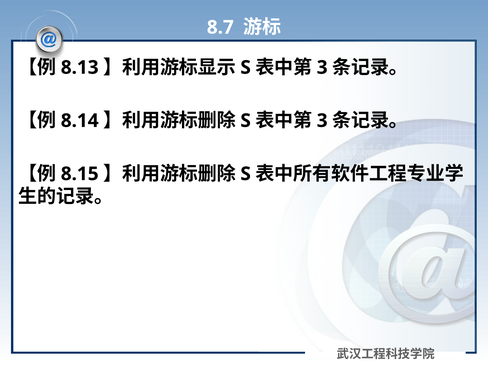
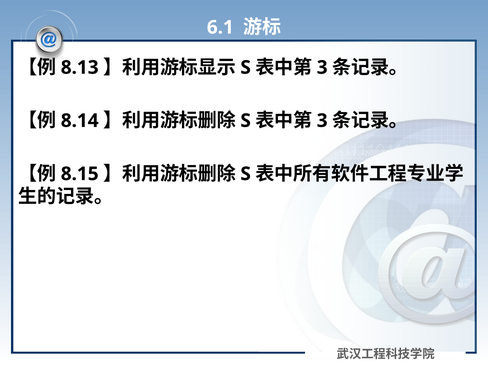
8.7: 8.7 -> 6.1 (220, 27)
